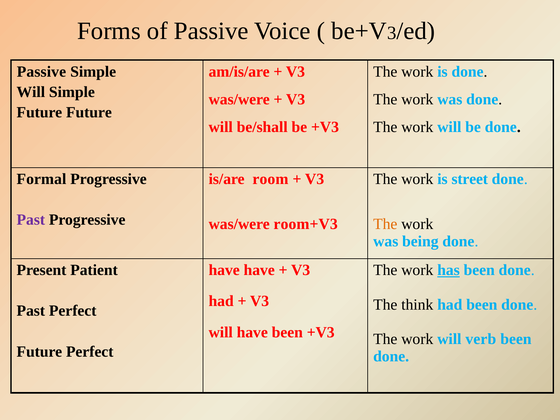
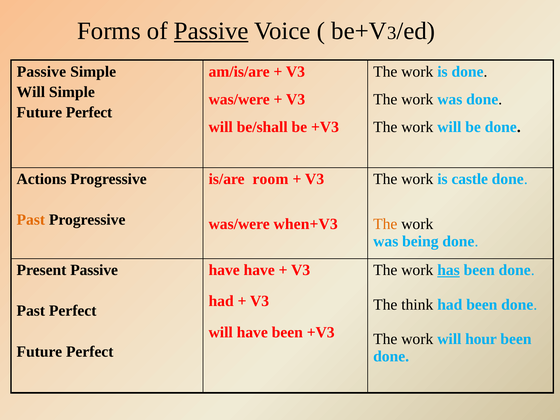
Passive underline: none -> present (211, 31)
Future: Future -> Perfect (89, 112)
Formal: Formal -> Actions (42, 179)
street: street -> castle (470, 179)
Past colour: purple -> orange (31, 220)
room+V3: room+V3 -> when+V3 (306, 224)
Present Patient: Patient -> Passive (94, 270)
verb: verb -> hour (481, 339)
